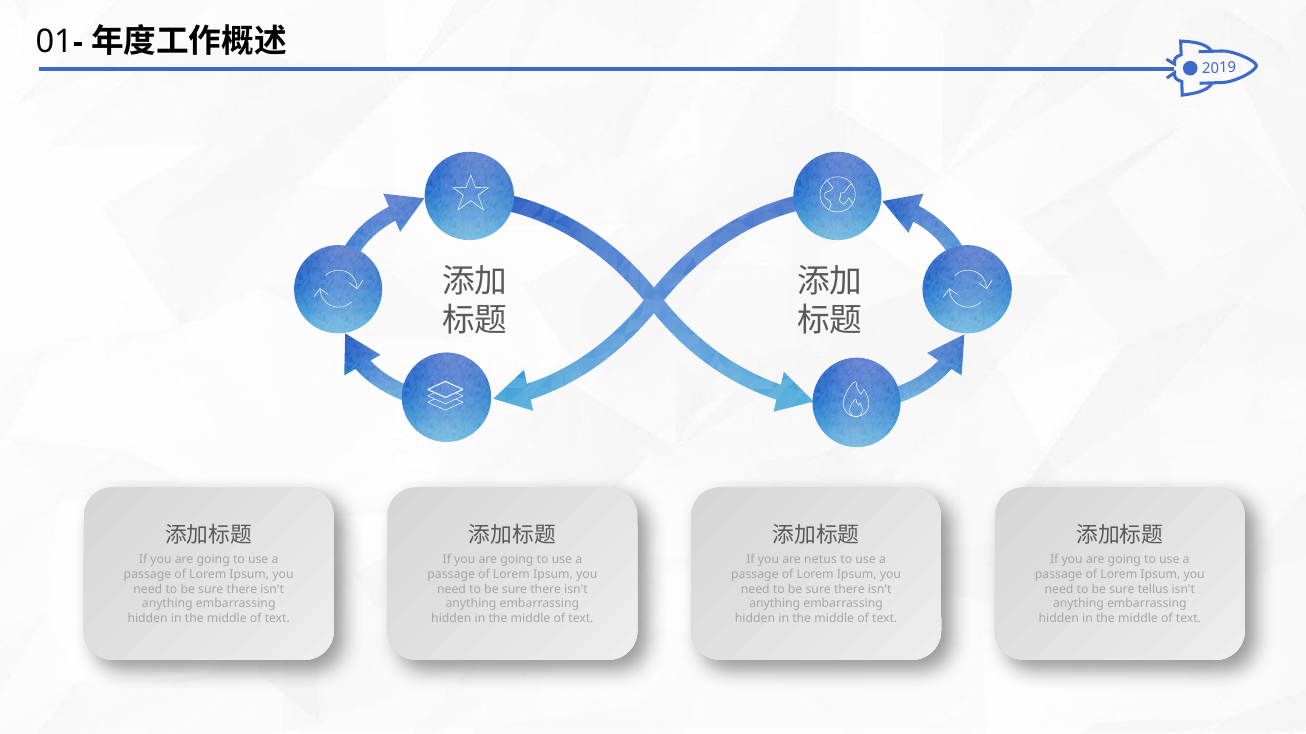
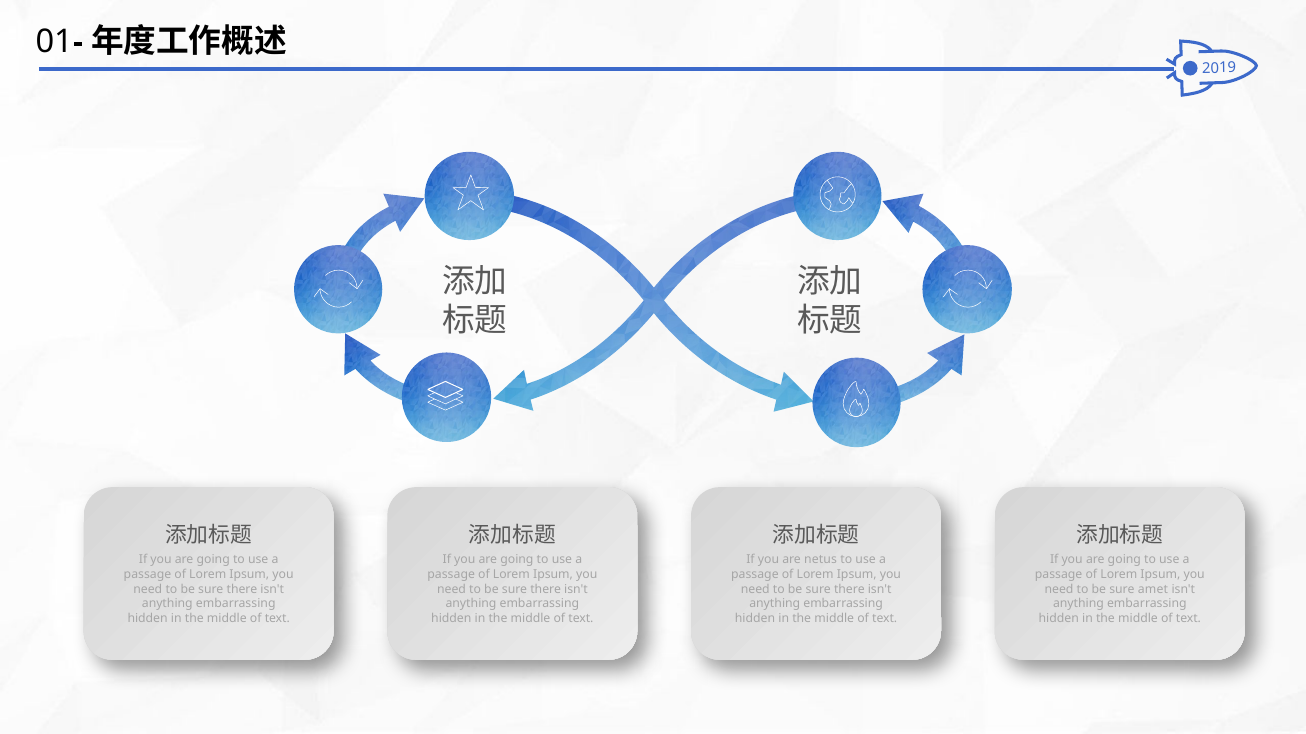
tellus: tellus -> amet (1153, 590)
